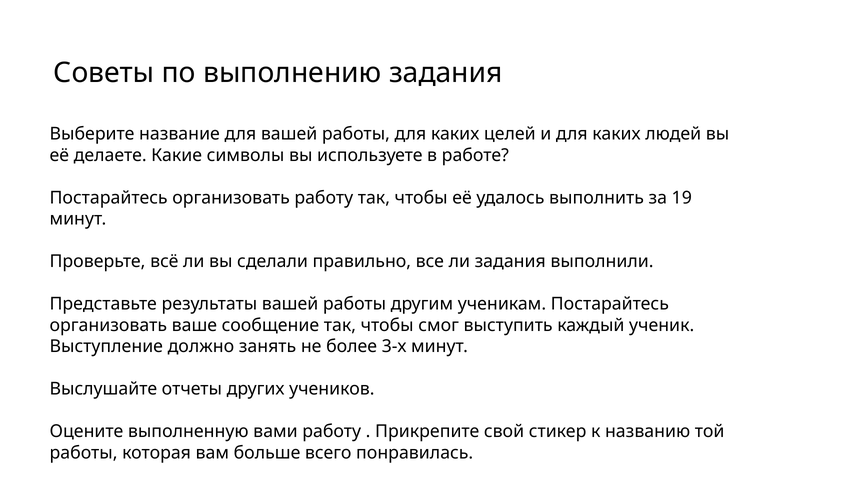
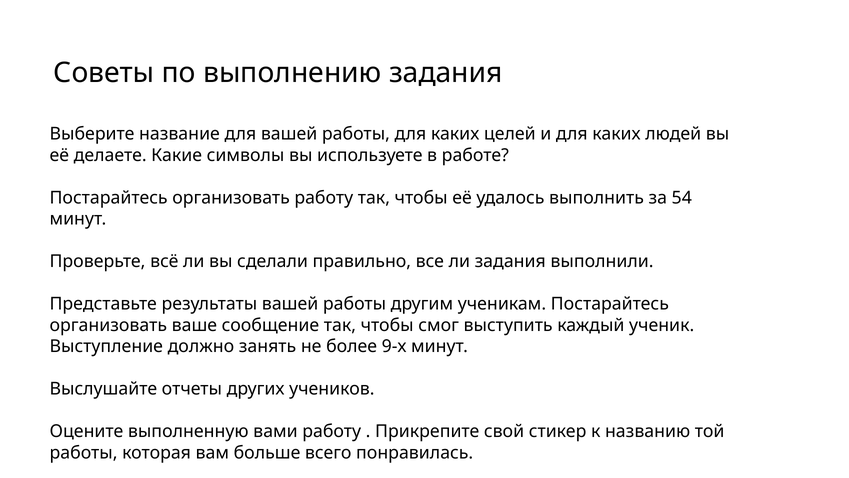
19: 19 -> 54 (682, 198)
3-х: 3-х -> 9-х (394, 346)
